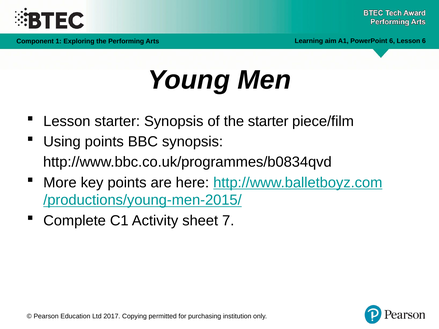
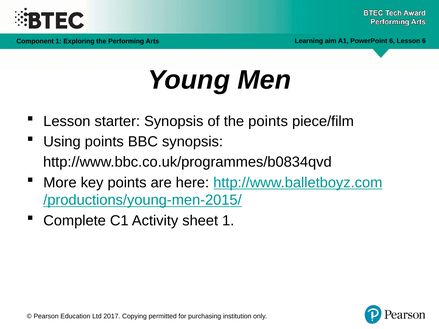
the starter: starter -> points (268, 121)
sheet 7: 7 -> 1 (228, 221)
